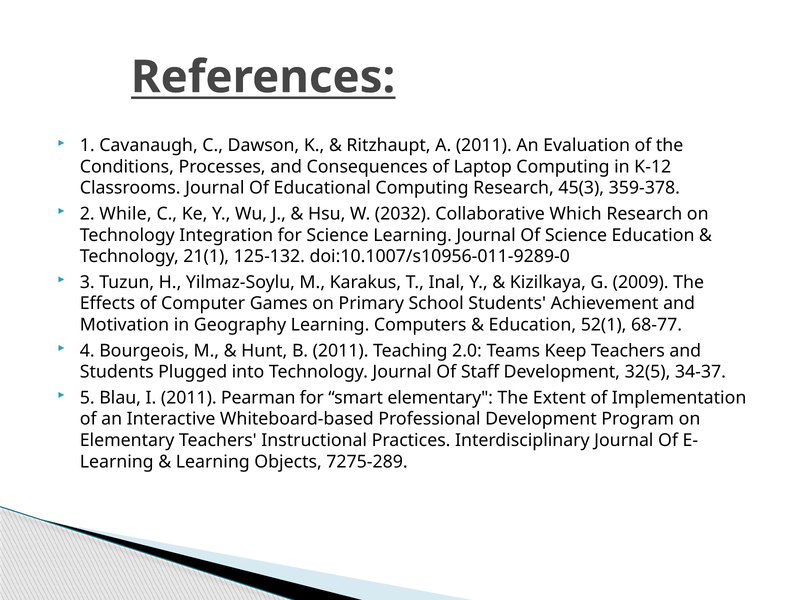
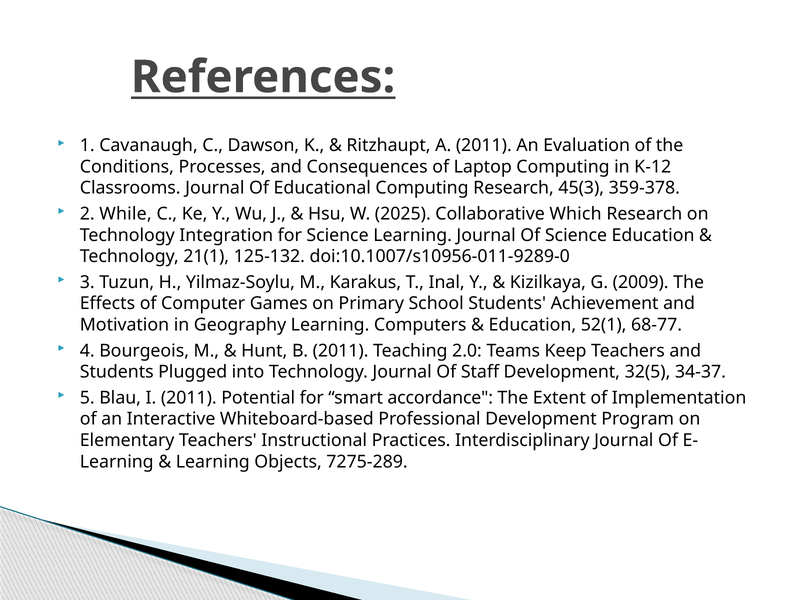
2032: 2032 -> 2025 (403, 214)
Pearman: Pearman -> Potential (258, 398)
smart elementary: elementary -> accordance (440, 398)
